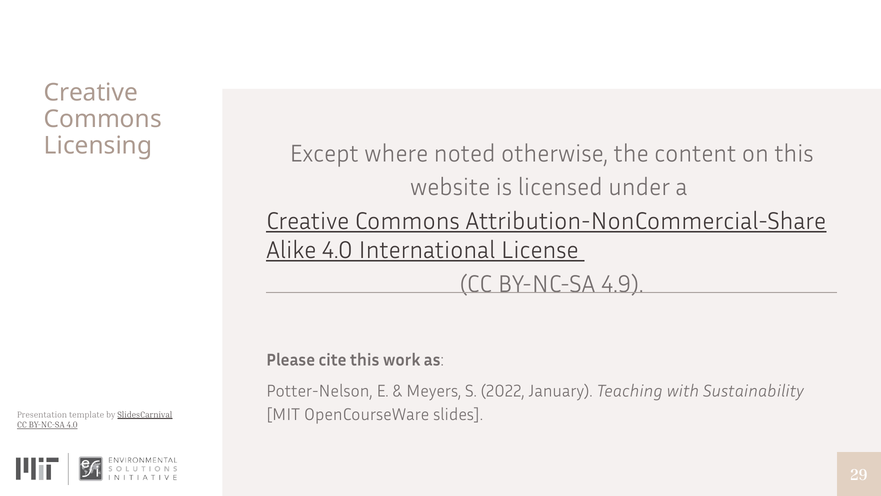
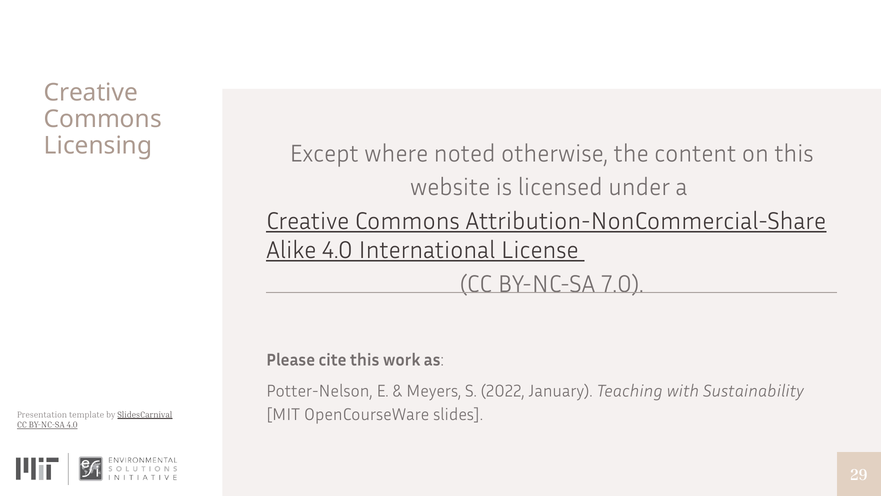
4.9: 4.9 -> 7.0 (622, 284)
